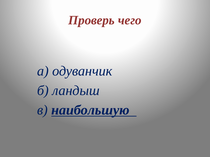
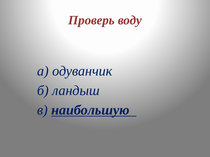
чего: чего -> воду (130, 20)
